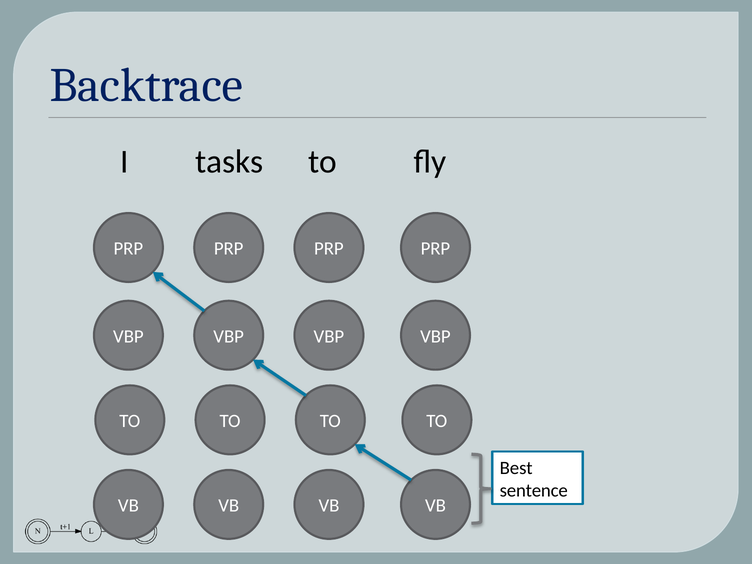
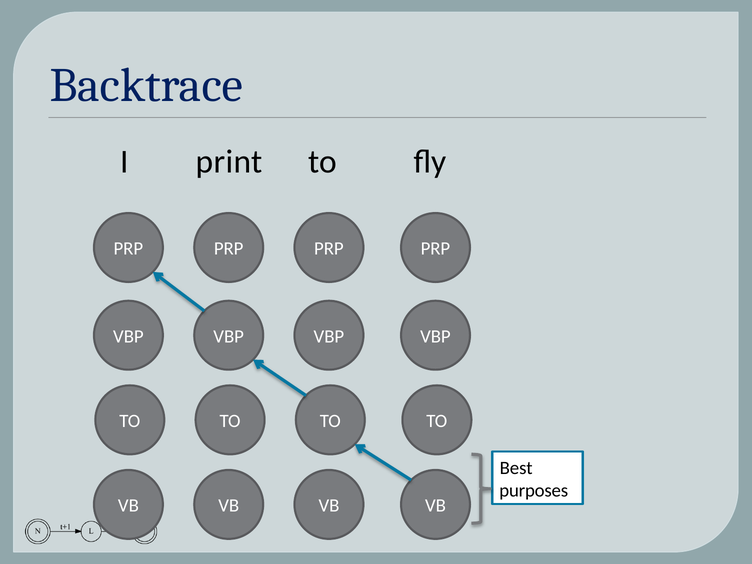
tasks: tasks -> print (229, 161)
sentence: sentence -> purposes (534, 490)
